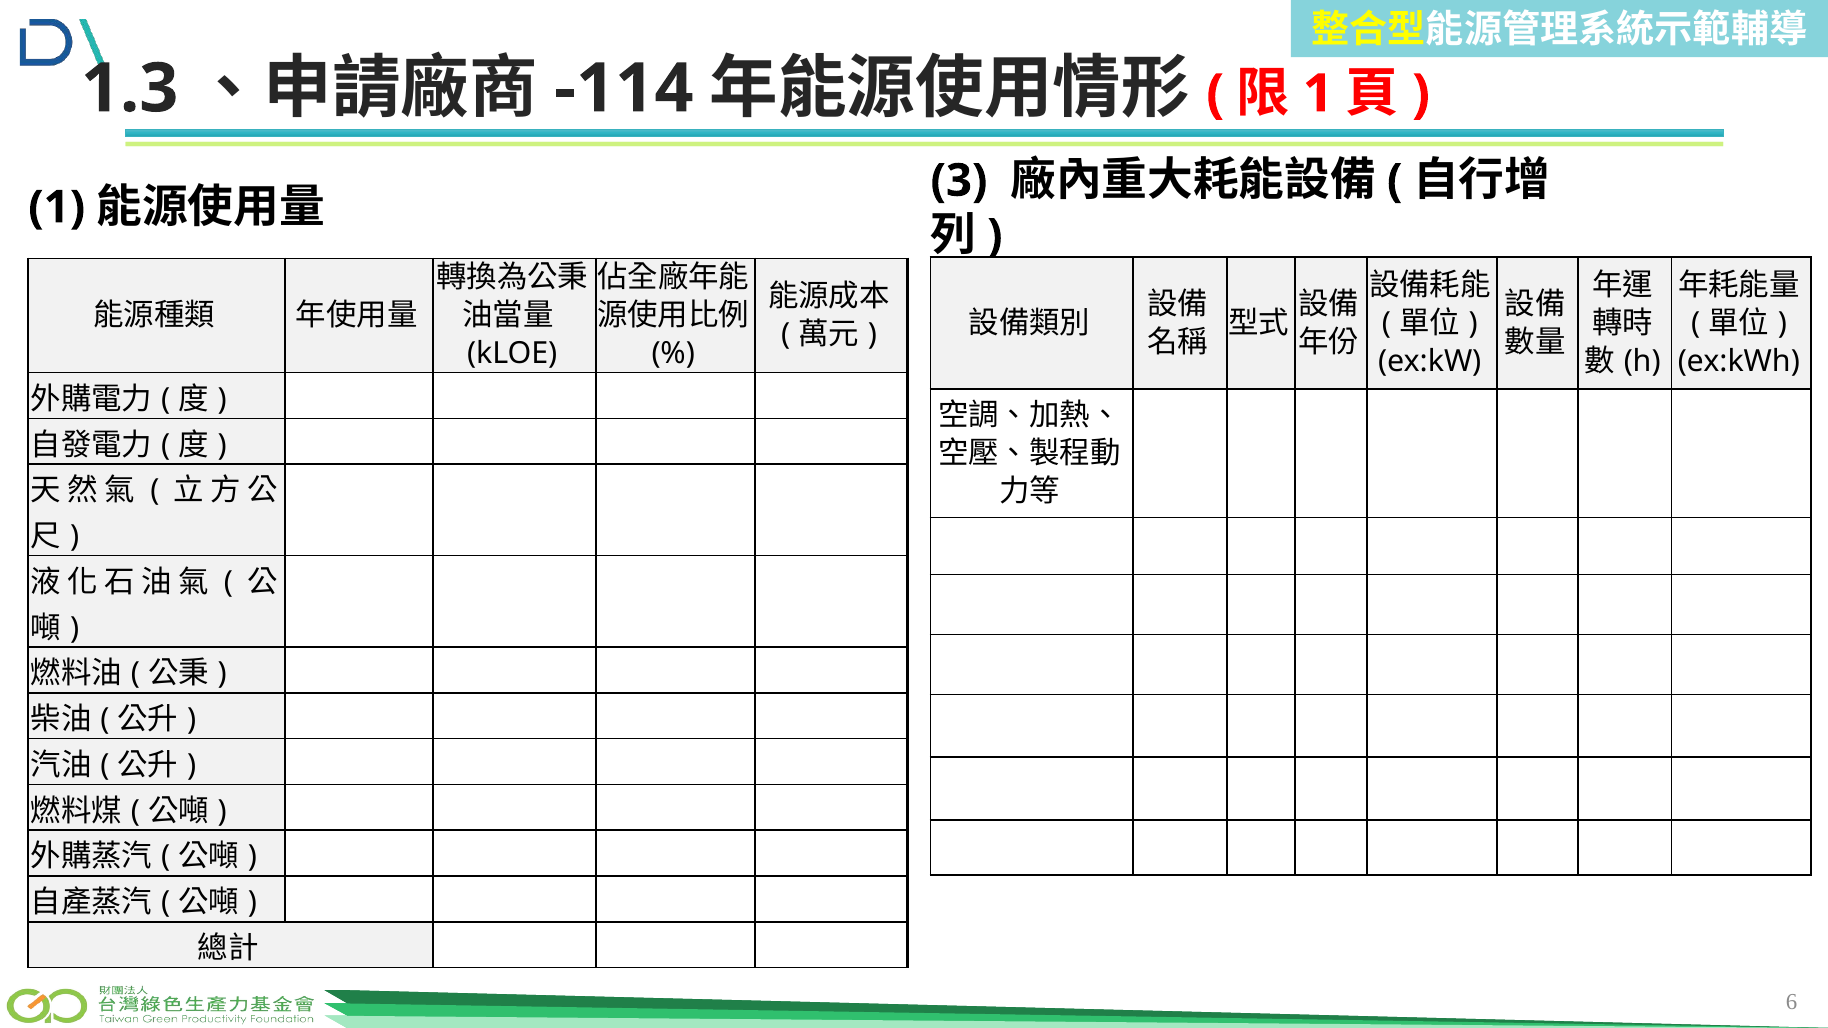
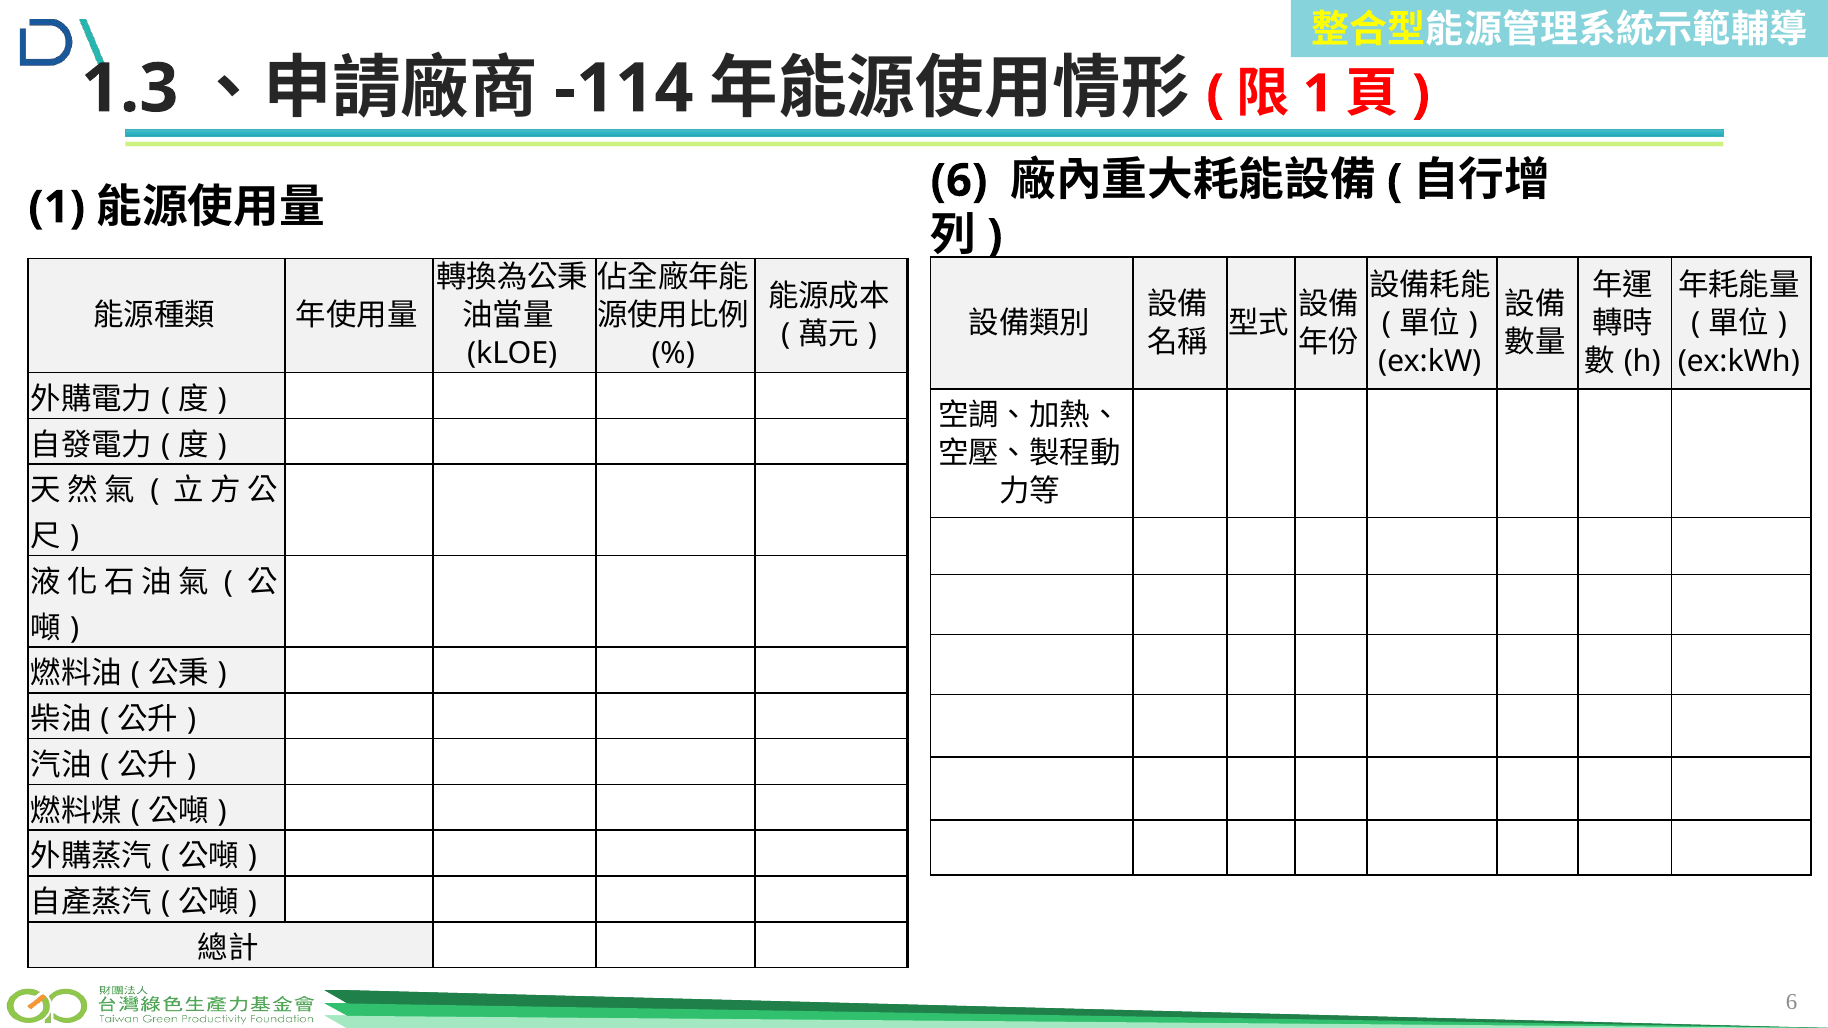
3: 3 -> 6 (959, 181)
